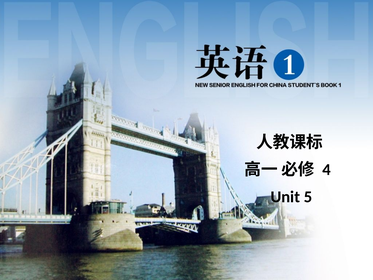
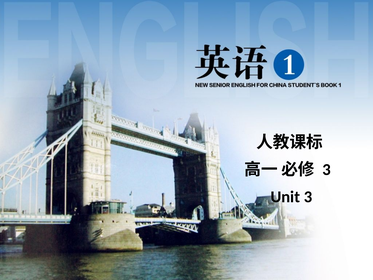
4: 4 -> 3 (327, 169)
Unit 5: 5 -> 3 (308, 197)
